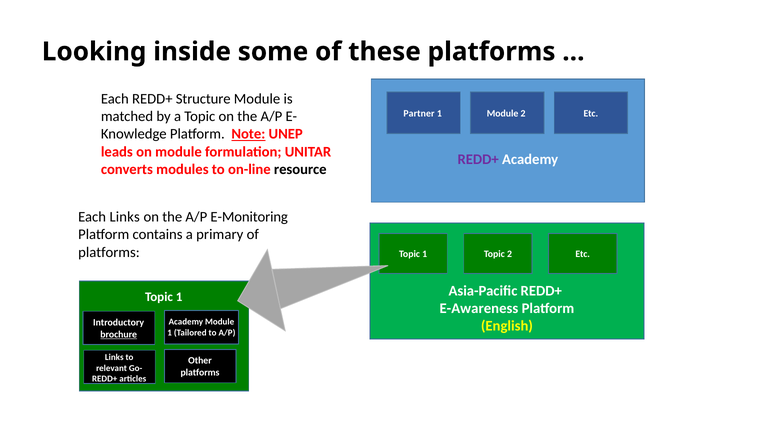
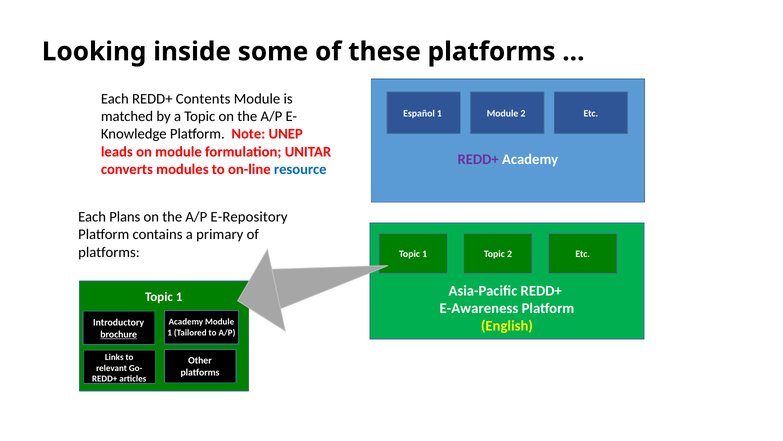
Structure: Structure -> Contents (203, 99)
Partner: Partner -> Español (419, 113)
Note underline: present -> none (248, 134)
resource colour: black -> blue (300, 169)
Each Links: Links -> Plans (125, 217)
E-Monitoring: E-Monitoring -> E-Repository (249, 217)
